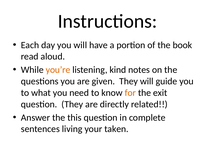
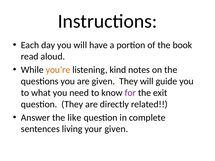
for colour: orange -> purple (130, 93)
this: this -> like (74, 118)
your taken: taken -> given (116, 129)
